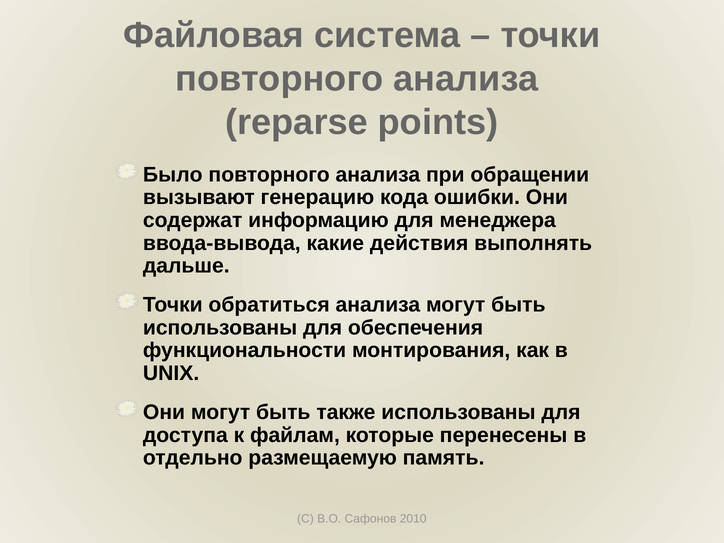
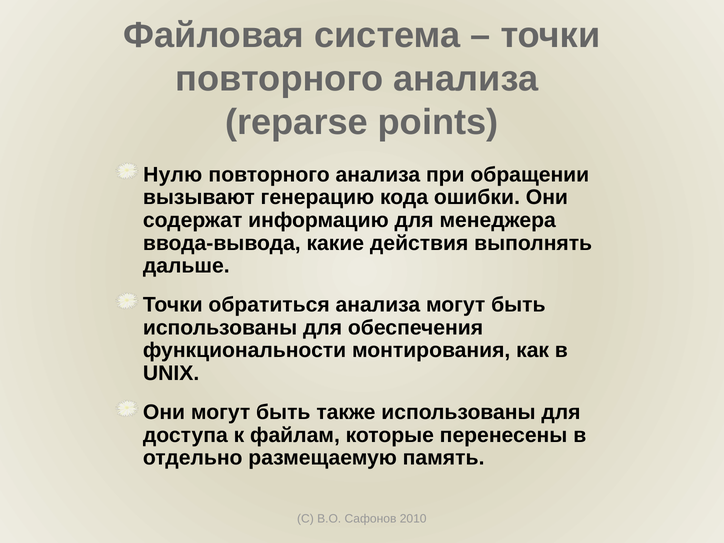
Было: Было -> Нулю (173, 175)
